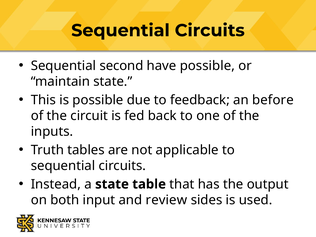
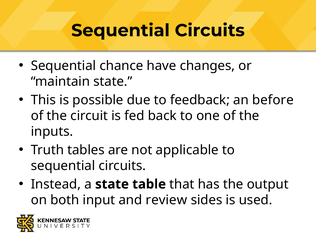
second: second -> chance (121, 66)
have possible: possible -> changes (207, 66)
